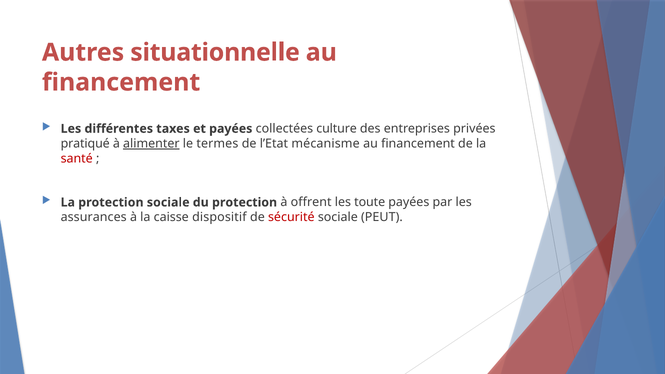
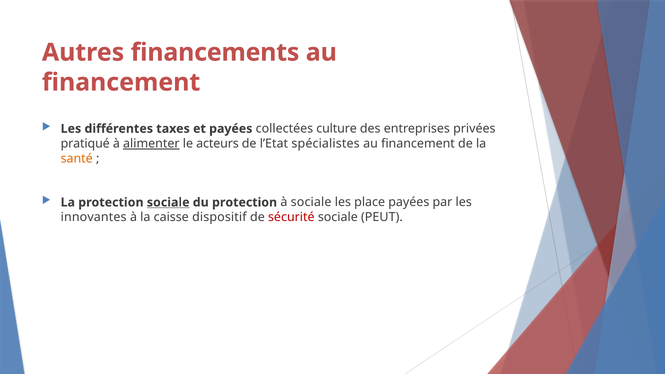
situationnelle: situationnelle -> financements (215, 52)
termes: termes -> acteurs (218, 144)
mécanisme: mécanisme -> spécialistes (326, 144)
santé colour: red -> orange (77, 159)
sociale underline: none -> present (168, 202)
à offrent: offrent -> sociale (311, 202)
toute: toute -> place (370, 202)
assurances: assurances -> innovantes (94, 217)
